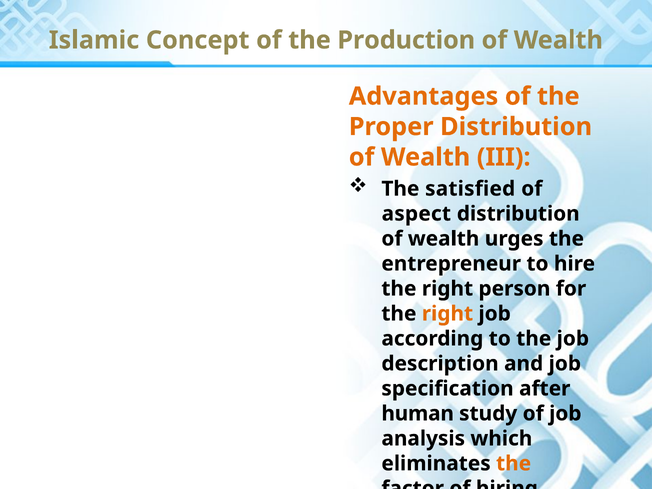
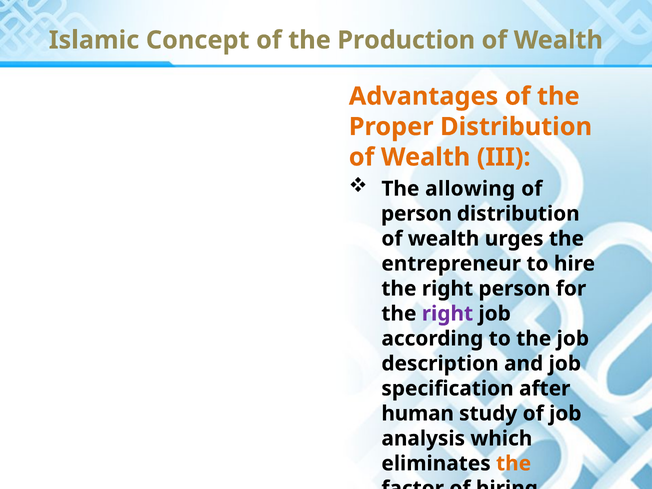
satisfied: satisfied -> allowing (470, 189)
aspect: aspect -> person (416, 214)
right colour: orange -> purple (447, 314)
